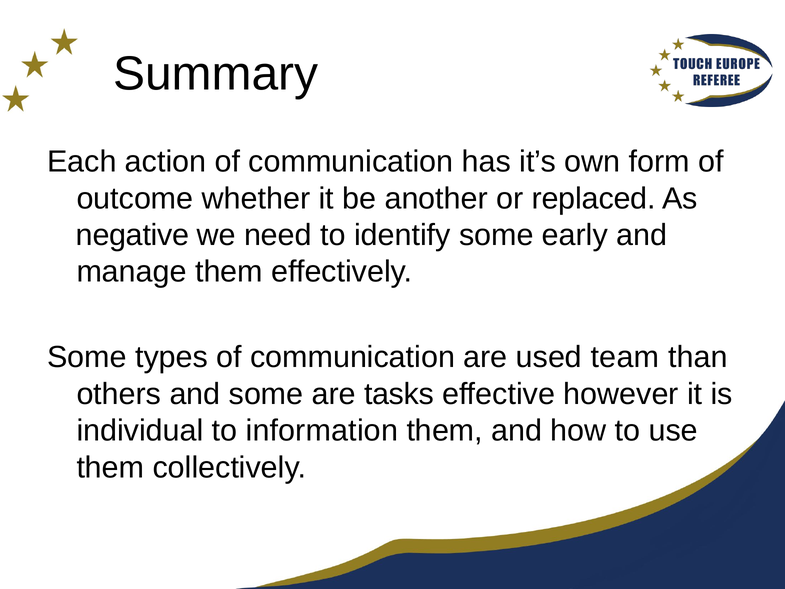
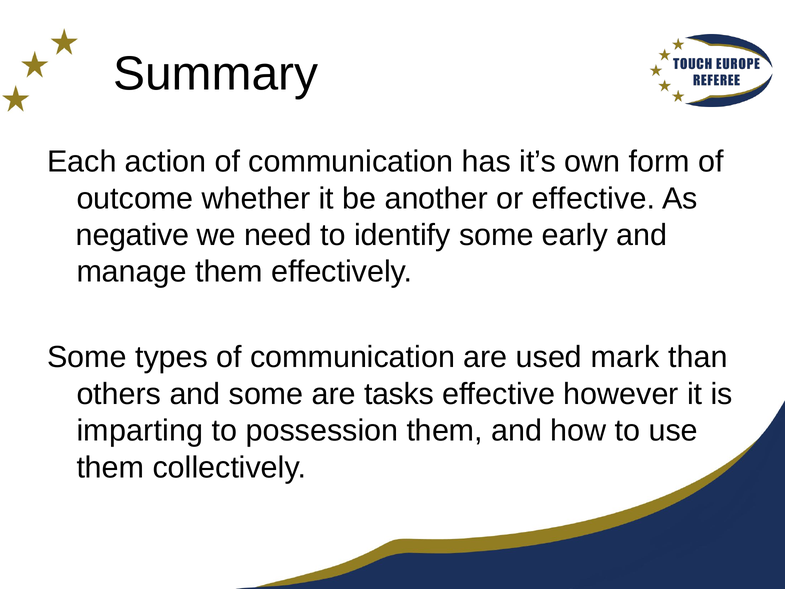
or replaced: replaced -> effective (593, 198)
team: team -> mark (625, 357)
individual: individual -> imparting (140, 431)
information: information -> possession (322, 431)
